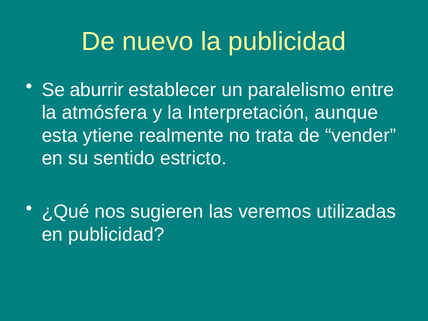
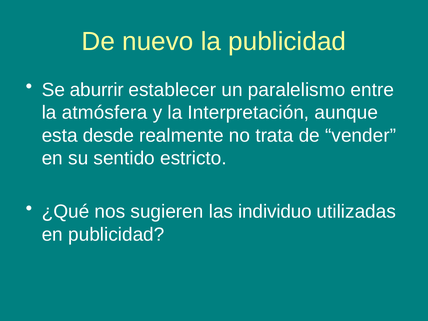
ytiene: ytiene -> desde (108, 135)
veremos: veremos -> individuo (275, 212)
